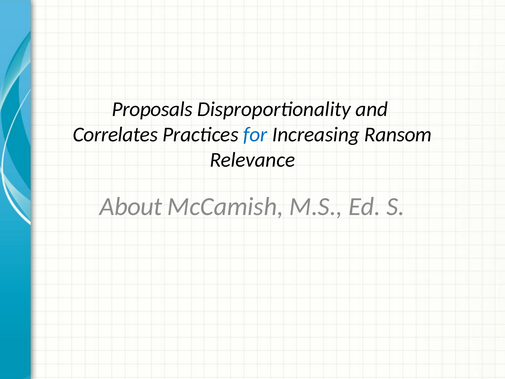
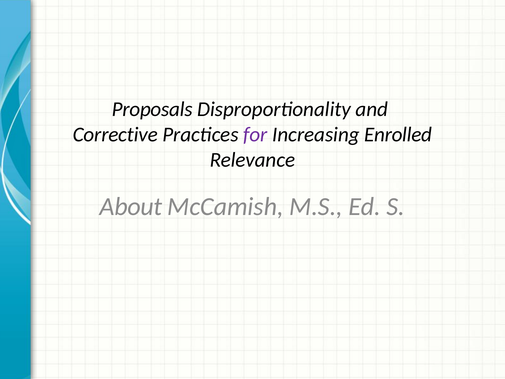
Correlates: Correlates -> Corrective (115, 135)
for colour: blue -> purple (255, 135)
Ransom: Ransom -> Enrolled (398, 135)
